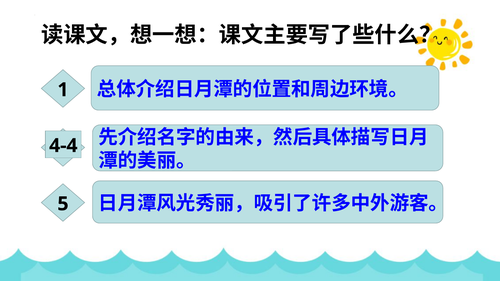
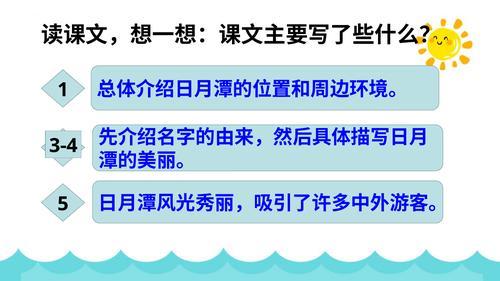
4-4: 4-4 -> 3-4 (63, 146)
